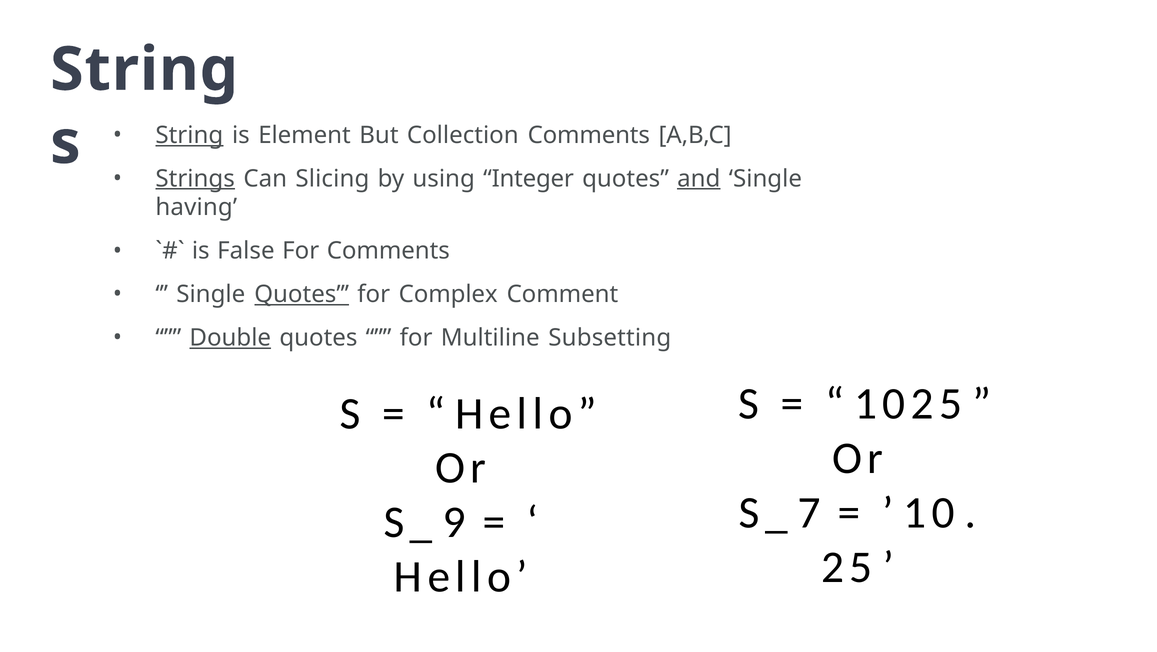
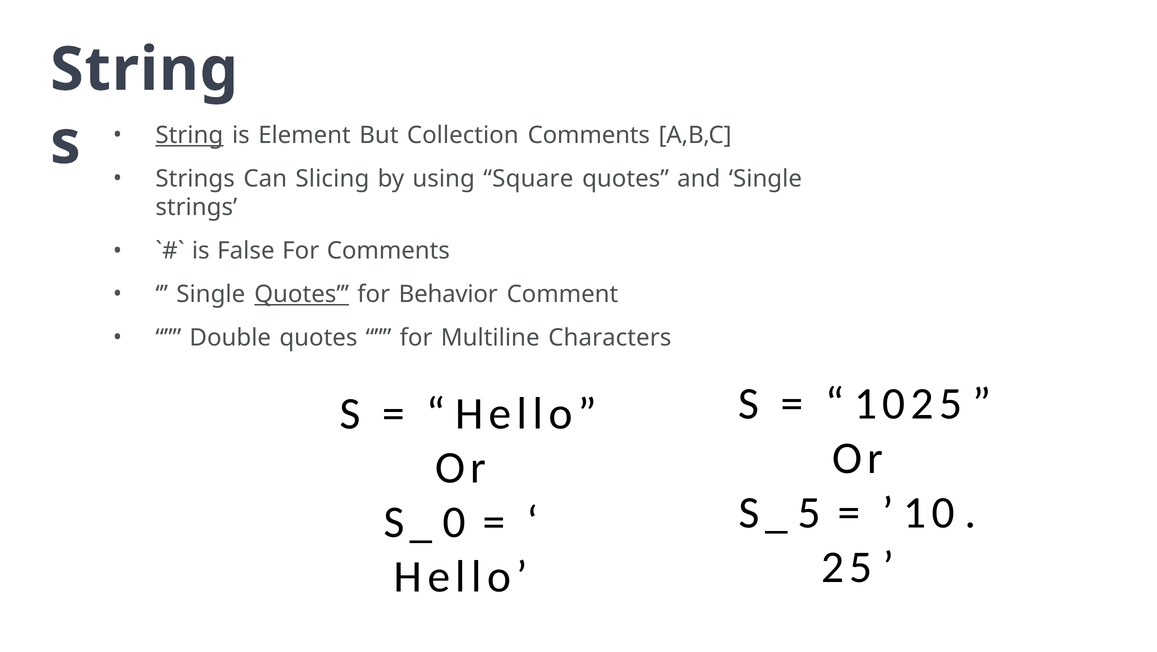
Strings underline: present -> none (195, 179)
Integer: Integer -> Square (528, 179)
and underline: present -> none (699, 179)
having: having -> strings (196, 207)
Complex: Complex -> Behavior (448, 294)
Double underline: present -> none (230, 338)
Subsetting: Subsetting -> Characters (610, 338)
7: 7 -> 5 (809, 512)
9: 9 -> 0 (454, 522)
